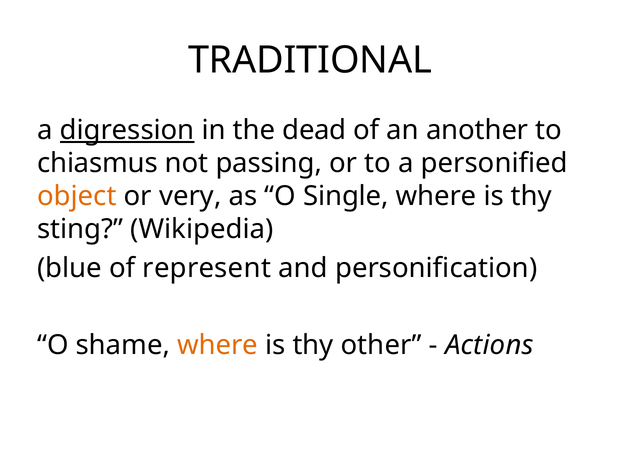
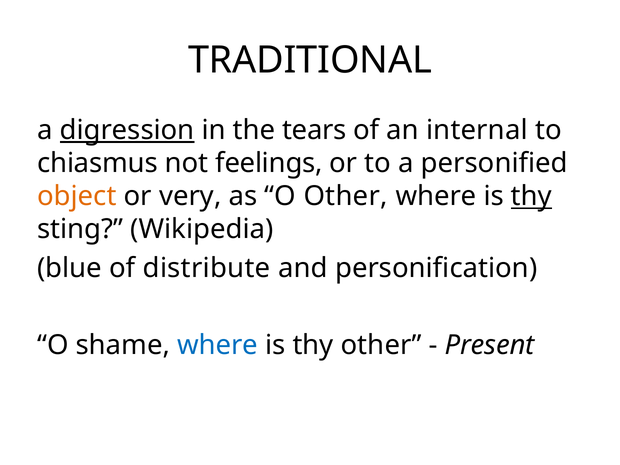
dead: dead -> tears (314, 130)
another: another -> internal (477, 130)
passing: passing -> feelings (269, 163)
O Single: Single -> Other (346, 196)
thy underline: none -> present (532, 196)
represent: represent -> distribute (207, 268)
where colour: orange -> blue (218, 345)
Actions: Actions -> Present (490, 345)
